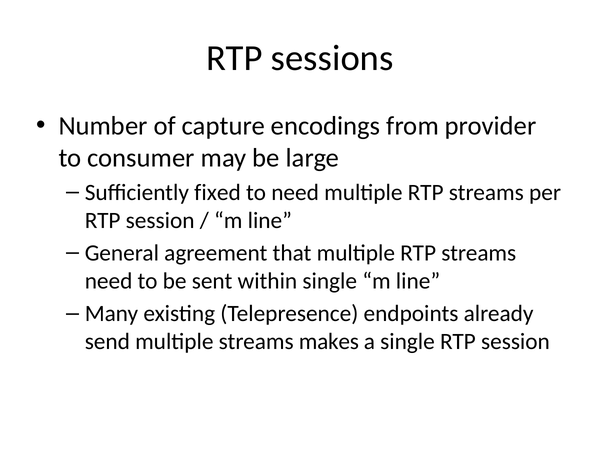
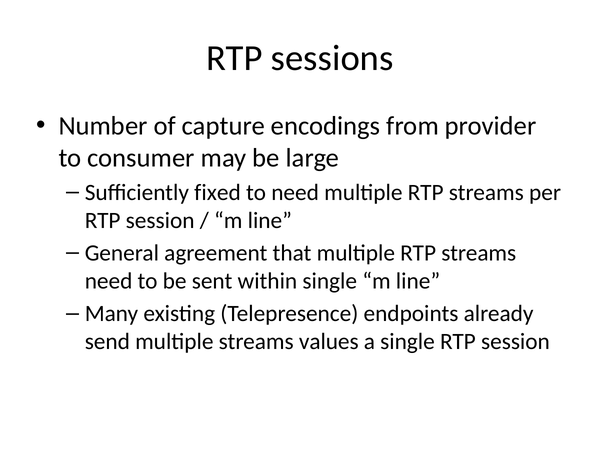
makes: makes -> values (329, 342)
